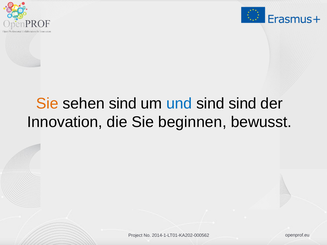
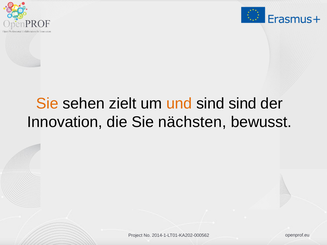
sehen sind: sind -> zielt (123, 104)
und colour: blue -> orange (179, 104)
beginnen: beginnen -> nächsten (192, 122)
